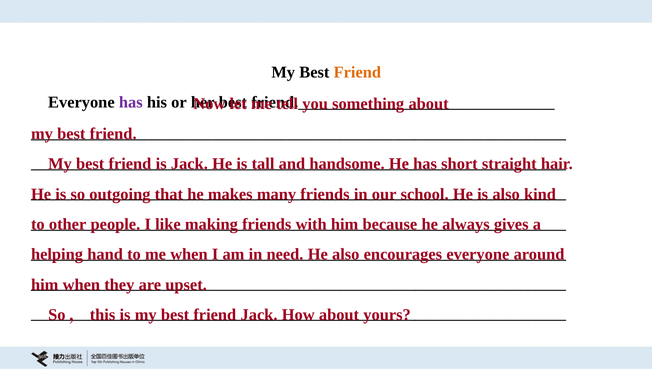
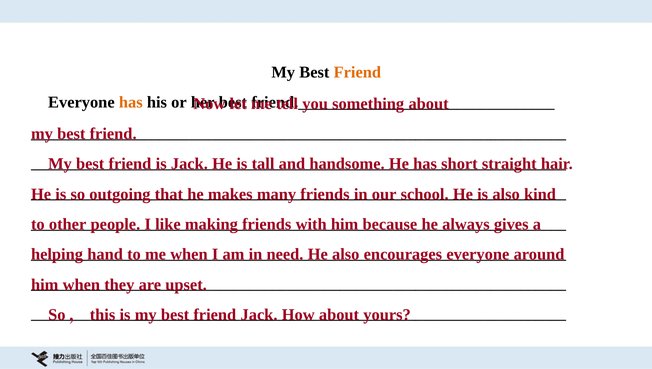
has colour: purple -> orange (131, 102)
